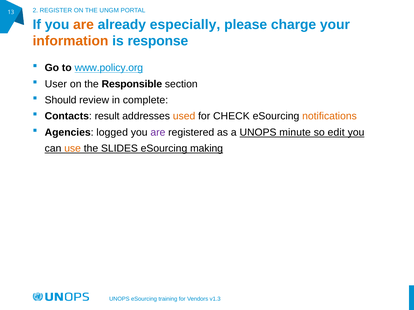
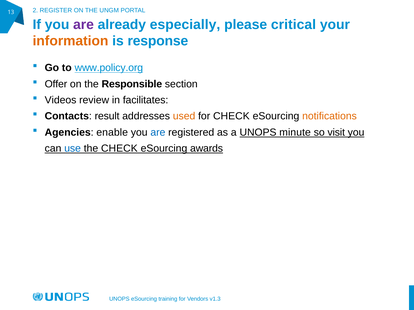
are colour: orange -> purple (83, 25)
charge: charge -> critical (294, 25)
User: User -> Offer (56, 84)
Should: Should -> Videos (61, 100)
complete: complete -> facilitates (146, 100)
logged: logged -> enable (112, 133)
are colour: purple -> blue (158, 133)
edit: edit -> visit (336, 133)
use colour: orange -> blue (73, 149)
the SLIDES: SLIDES -> CHECK (119, 149)
making: making -> awards (207, 149)
